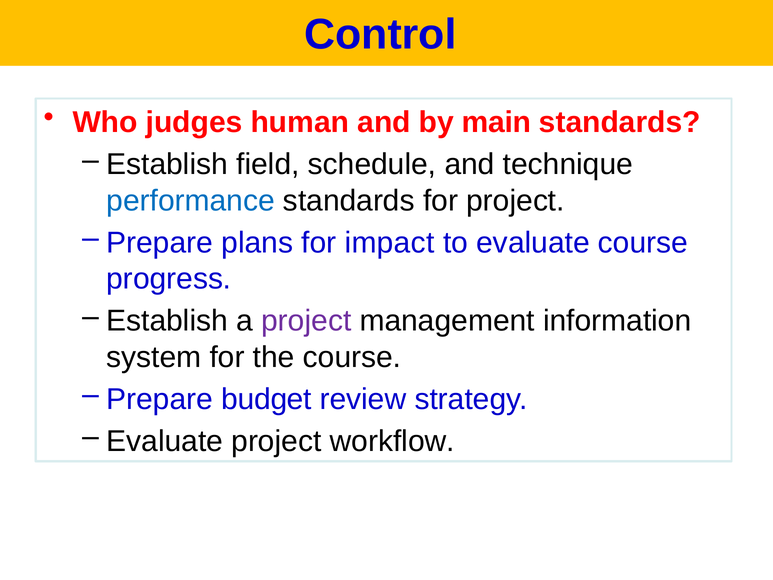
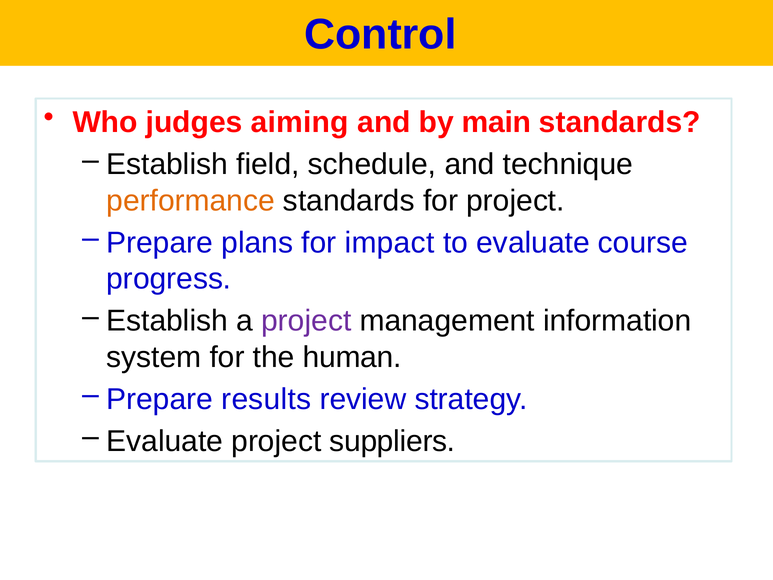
human: human -> aiming (300, 122)
performance colour: blue -> orange (191, 201)
the course: course -> human (352, 357)
budget: budget -> results (266, 399)
workflow: workflow -> suppliers (392, 441)
